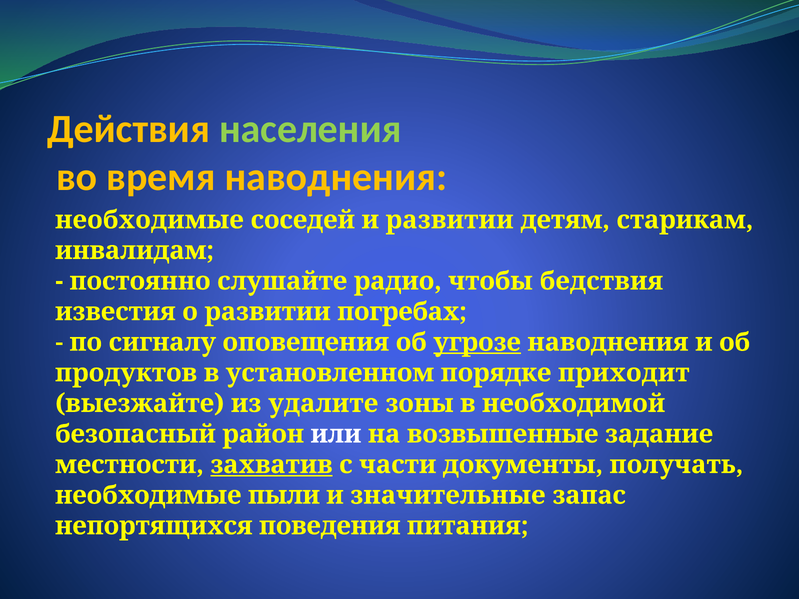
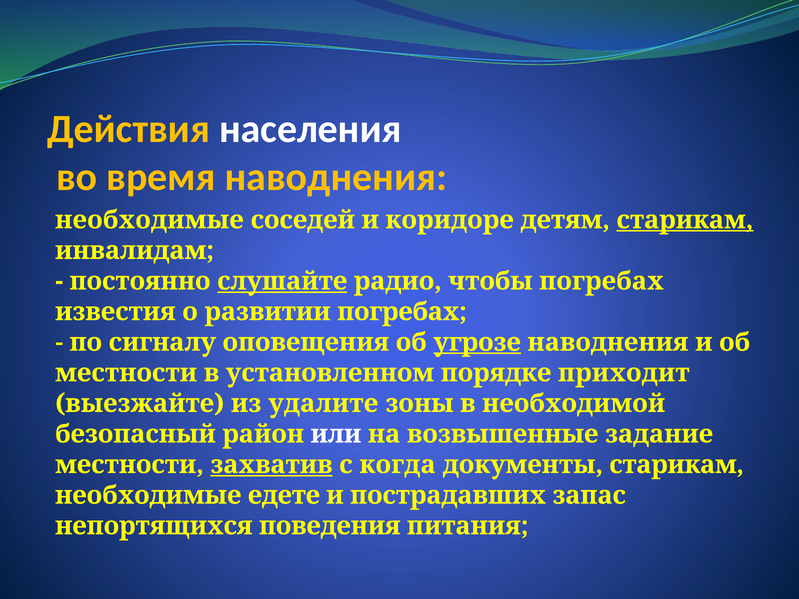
населения colour: light green -> white (310, 129)
и развитии: развитии -> коридоре (450, 220)
старикам underline: none -> present (685, 220)
слушайте underline: none -> present (282, 281)
чтобы бедствия: бедствия -> погребах (601, 281)
продуктов: продуктов -> местности (126, 373)
части: части -> когда (398, 465)
документы получать: получать -> старикам (677, 465)
пыли: пыли -> едете (284, 495)
значительные: значительные -> пострадавших (448, 495)
